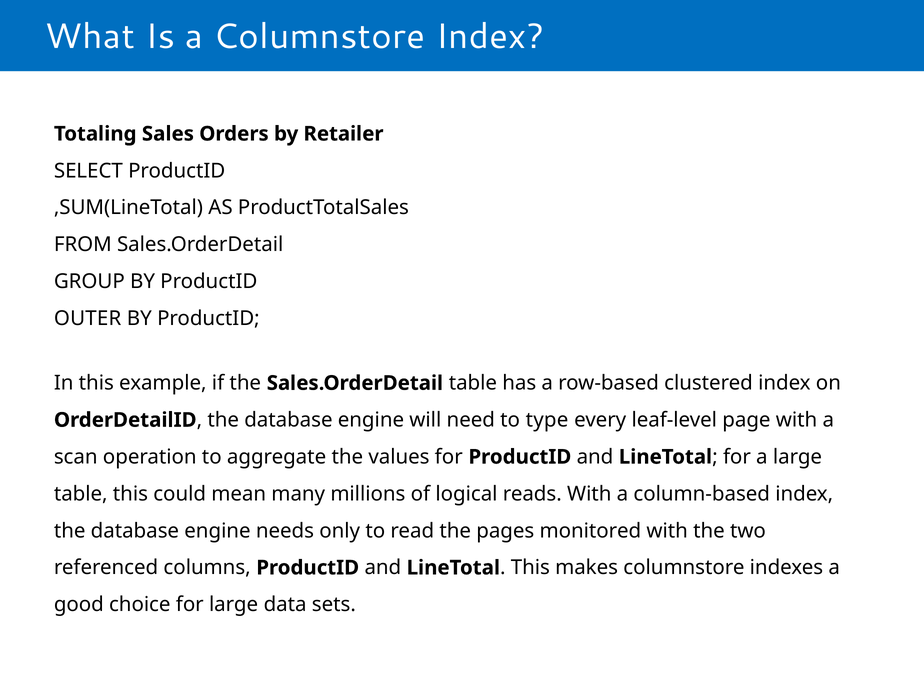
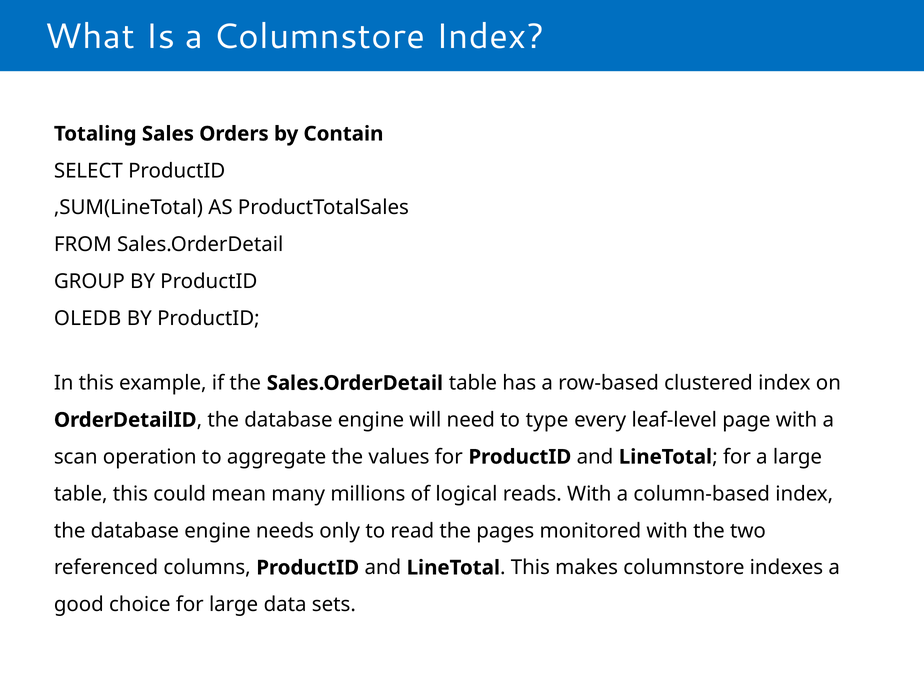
Retailer: Retailer -> Contain (343, 134)
OUTER: OUTER -> OLEDB (88, 318)
